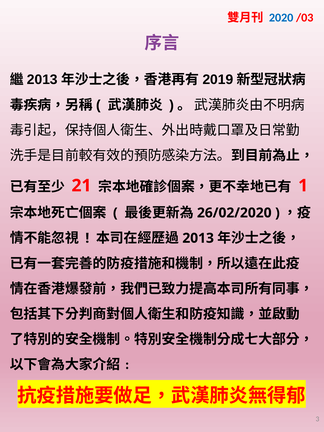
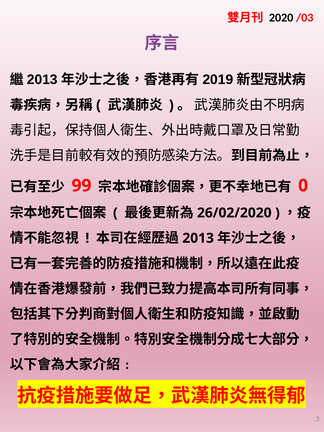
2020 colour: blue -> black (281, 18)
21: 21 -> 99 (81, 186)
1: 1 -> 0 (303, 186)
